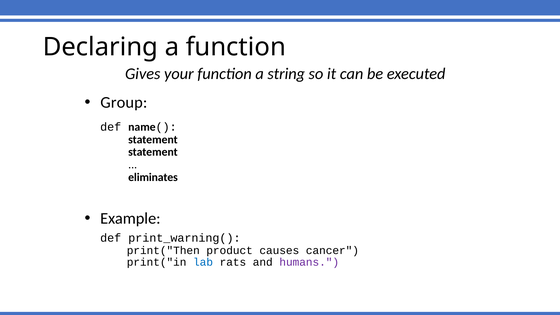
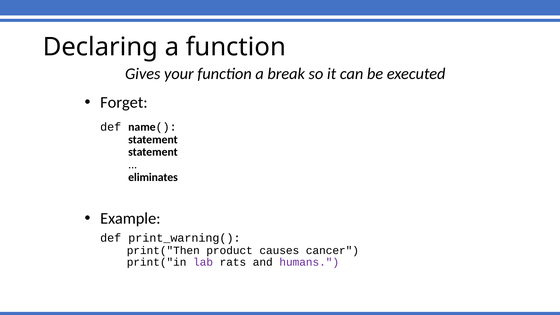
string: string -> break (286, 74)
Group: Group -> Forget (124, 102)
lab colour: blue -> purple (203, 262)
